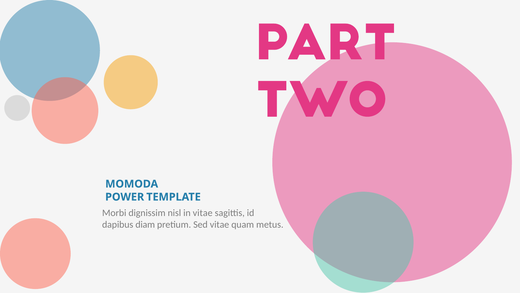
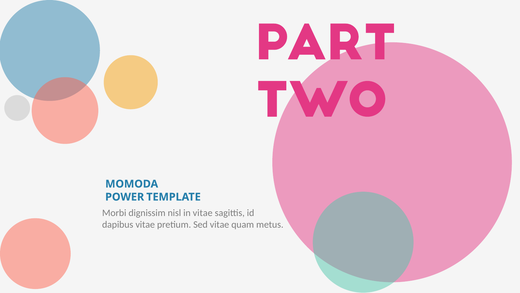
dapibus diam: diam -> vitae (145, 224)
